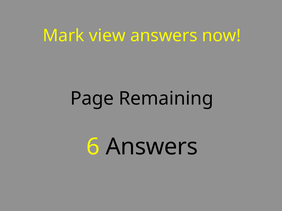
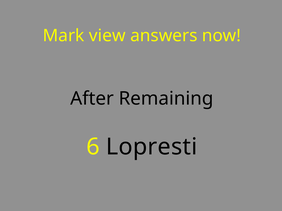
Page: Page -> After (92, 99)
6 Answers: Answers -> Lopresti (152, 147)
